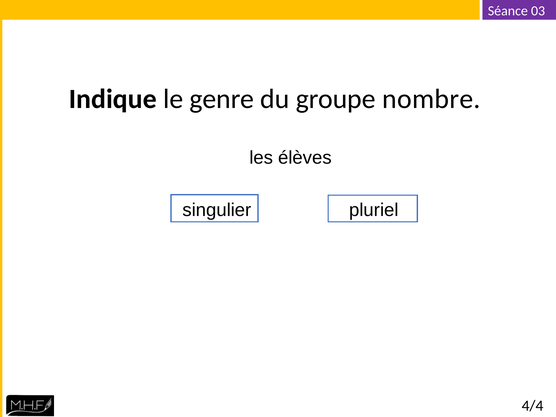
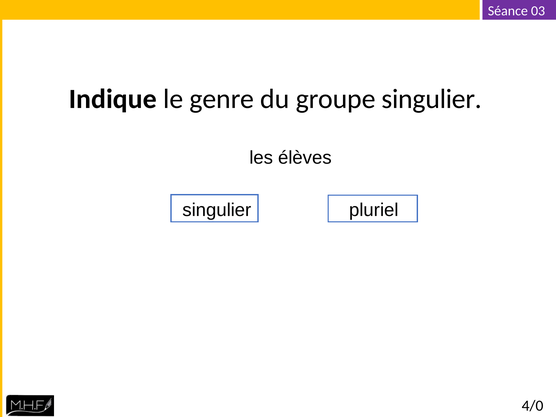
groupe nombre: nombre -> singulier (432, 99)
4/4: 4/4 -> 4/0 (533, 406)
